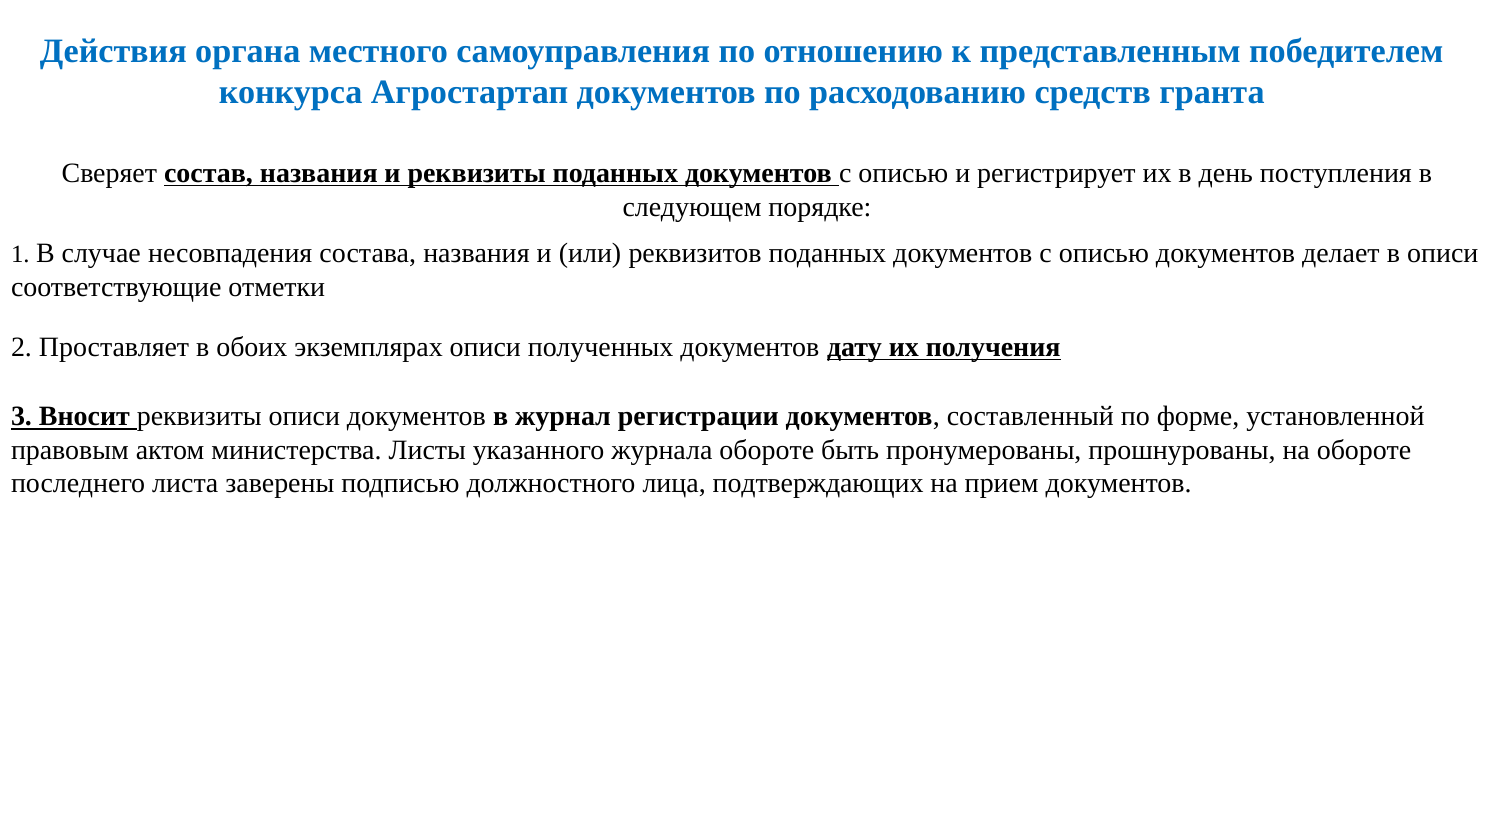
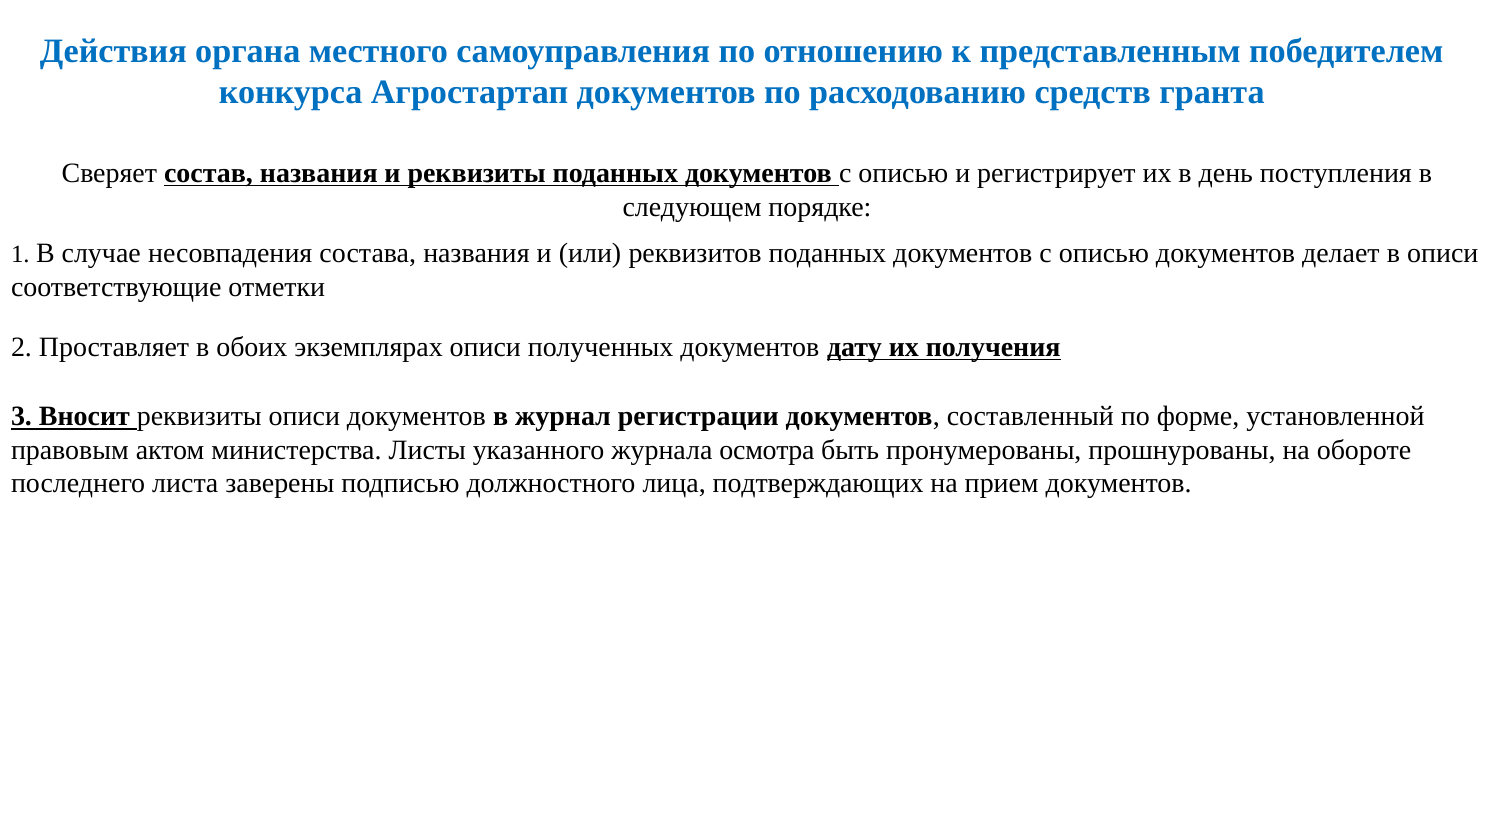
журнала обороте: обороте -> осмотра (767, 450)
